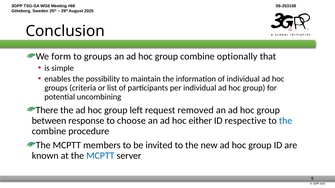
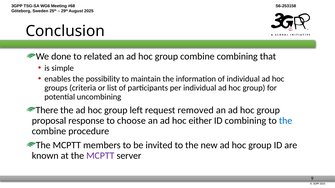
form: form -> done (61, 57)
to groups: groups -> related (98, 57)
combine optionally: optionally -> combining (237, 57)
between: between -> proposal (49, 121)
ID respective: respective -> combining (245, 121)
MCPTT colour: blue -> purple (100, 156)
